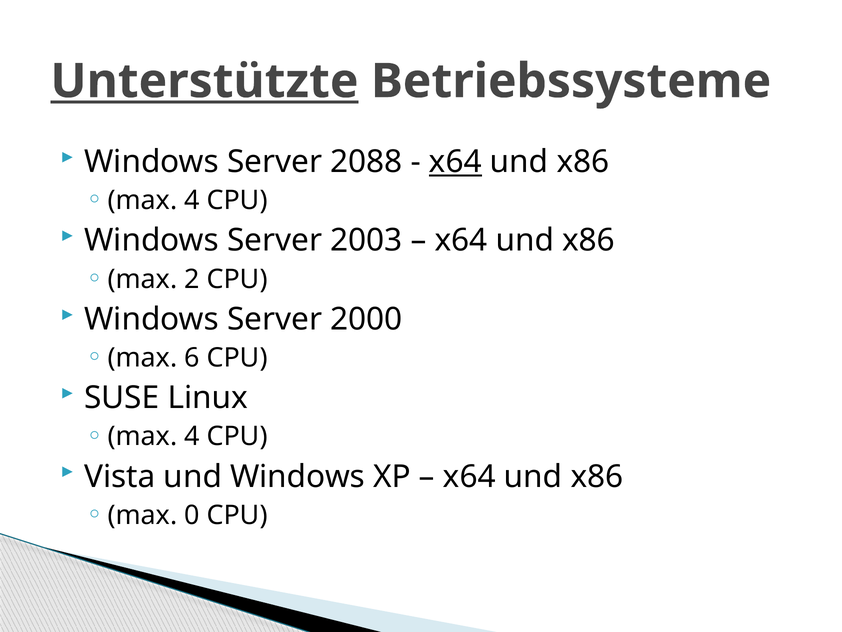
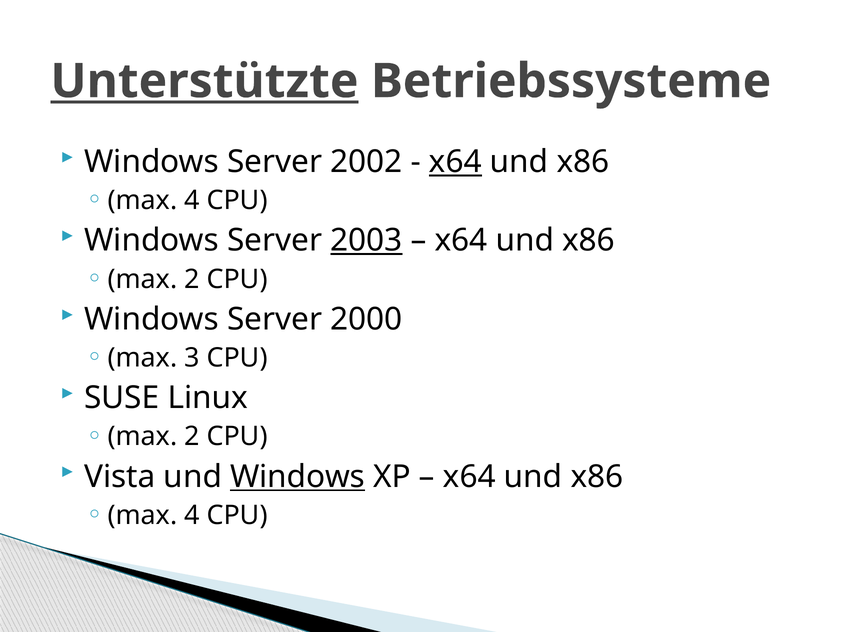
2088: 2088 -> 2002 (366, 162)
2003 underline: none -> present (366, 240)
6: 6 -> 3 (192, 358)
4: 4 -> 2 (192, 436)
Windows underline: none -> present (298, 476)
0: 0 -> 4 (192, 515)
